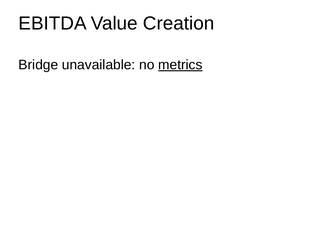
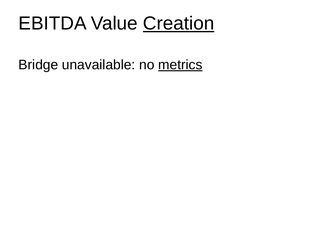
Creation underline: none -> present (179, 23)
